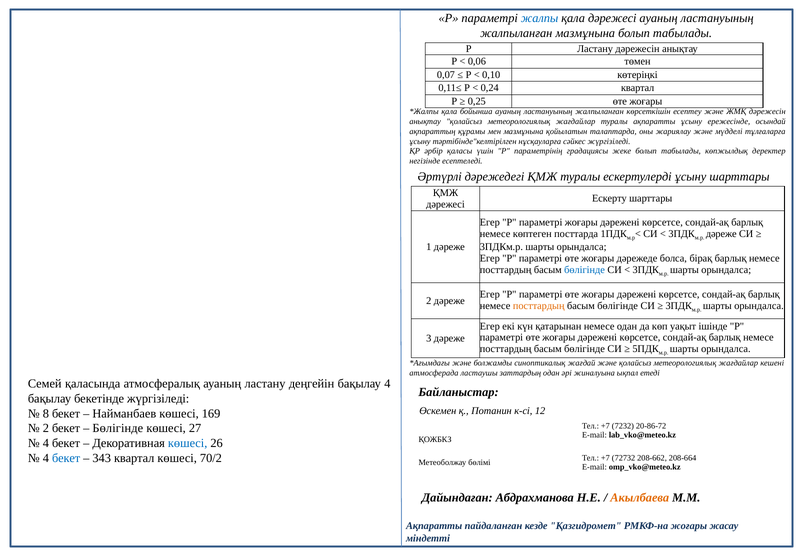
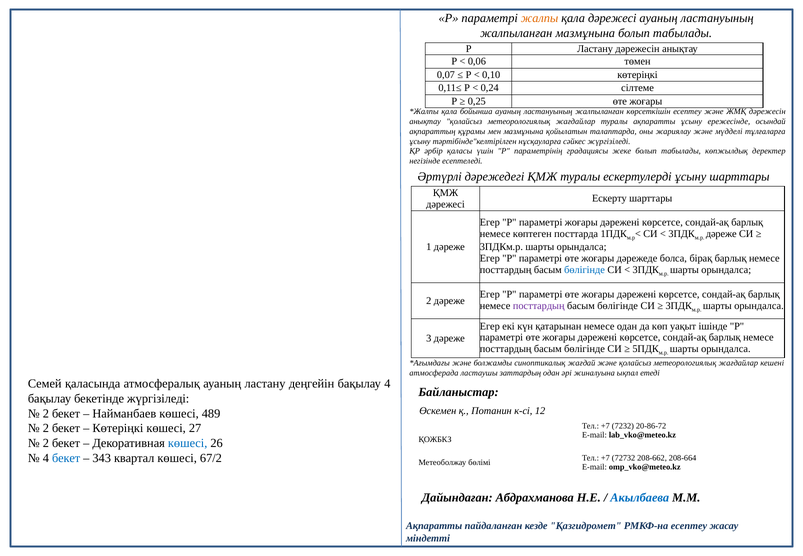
жалпы colour: blue -> orange (540, 18)
0,24 квартал: квартал -> сілтеме (638, 88)
посттардың colour: orange -> purple (539, 306)
8: 8 -> 2 (46, 413)
169: 169 -> 489 (211, 413)
Бөлігінде: Бөлігінде -> Көтеріңкі (118, 428)
4: 4 -> 2 (46, 443)
70/2: 70/2 -> 67/2 (211, 458)
Акылбаева colour: orange -> blue (640, 498)
РМКФ-на жоғары: жоғары -> есептеу (689, 526)
